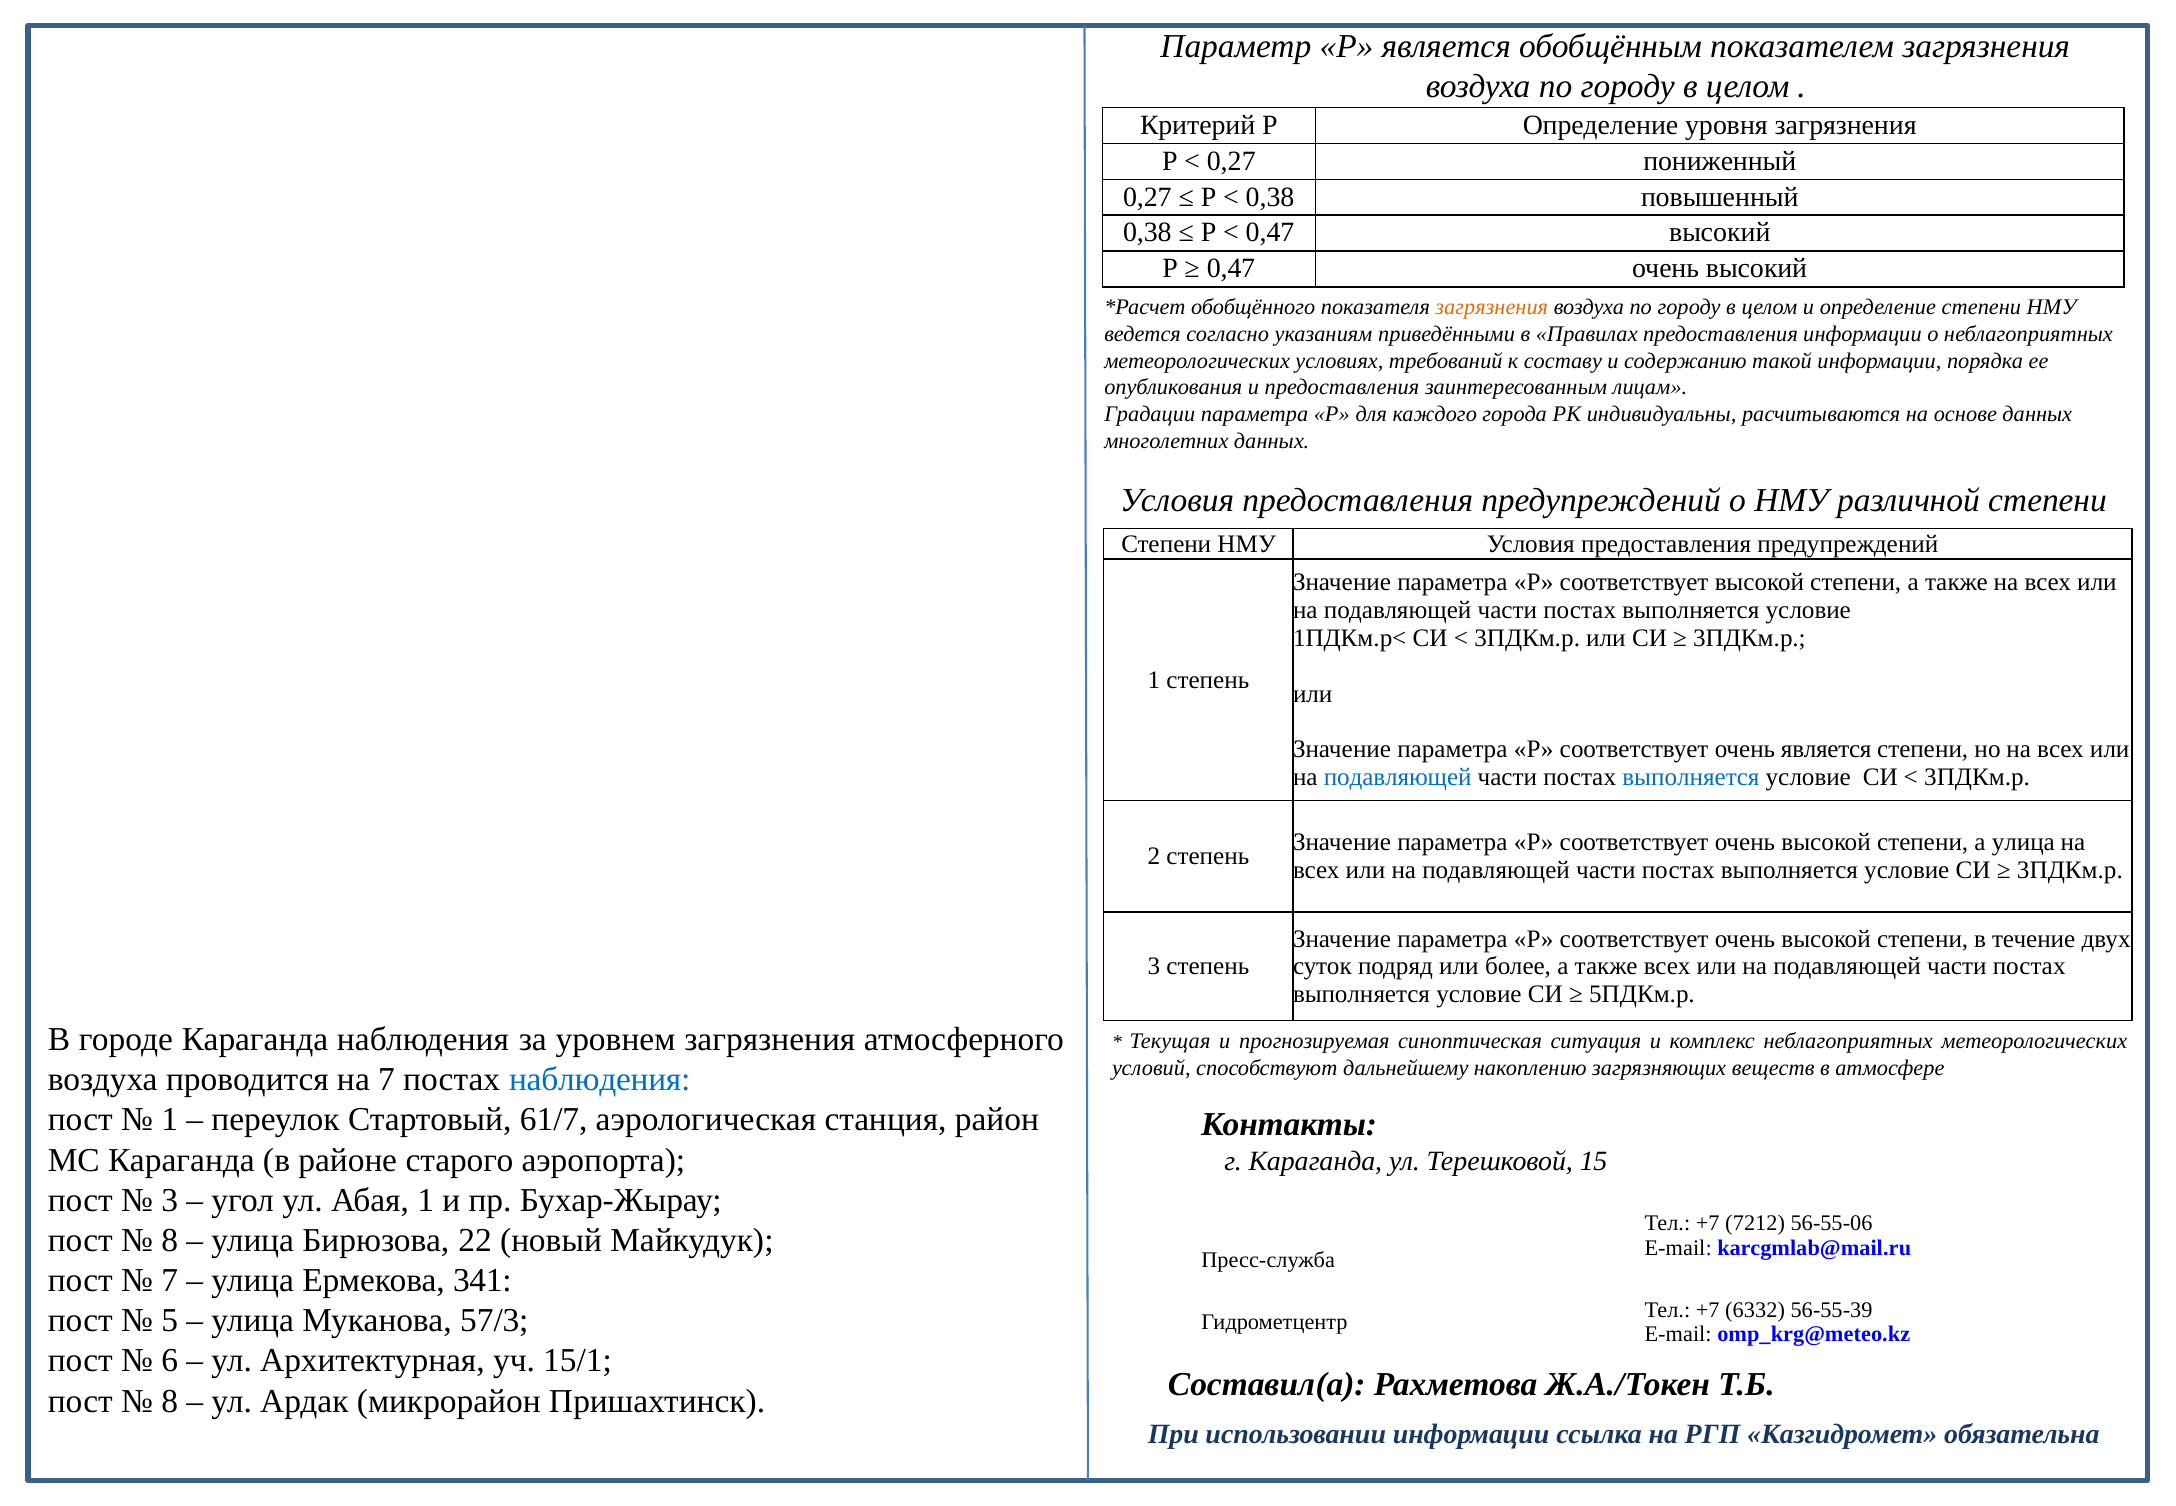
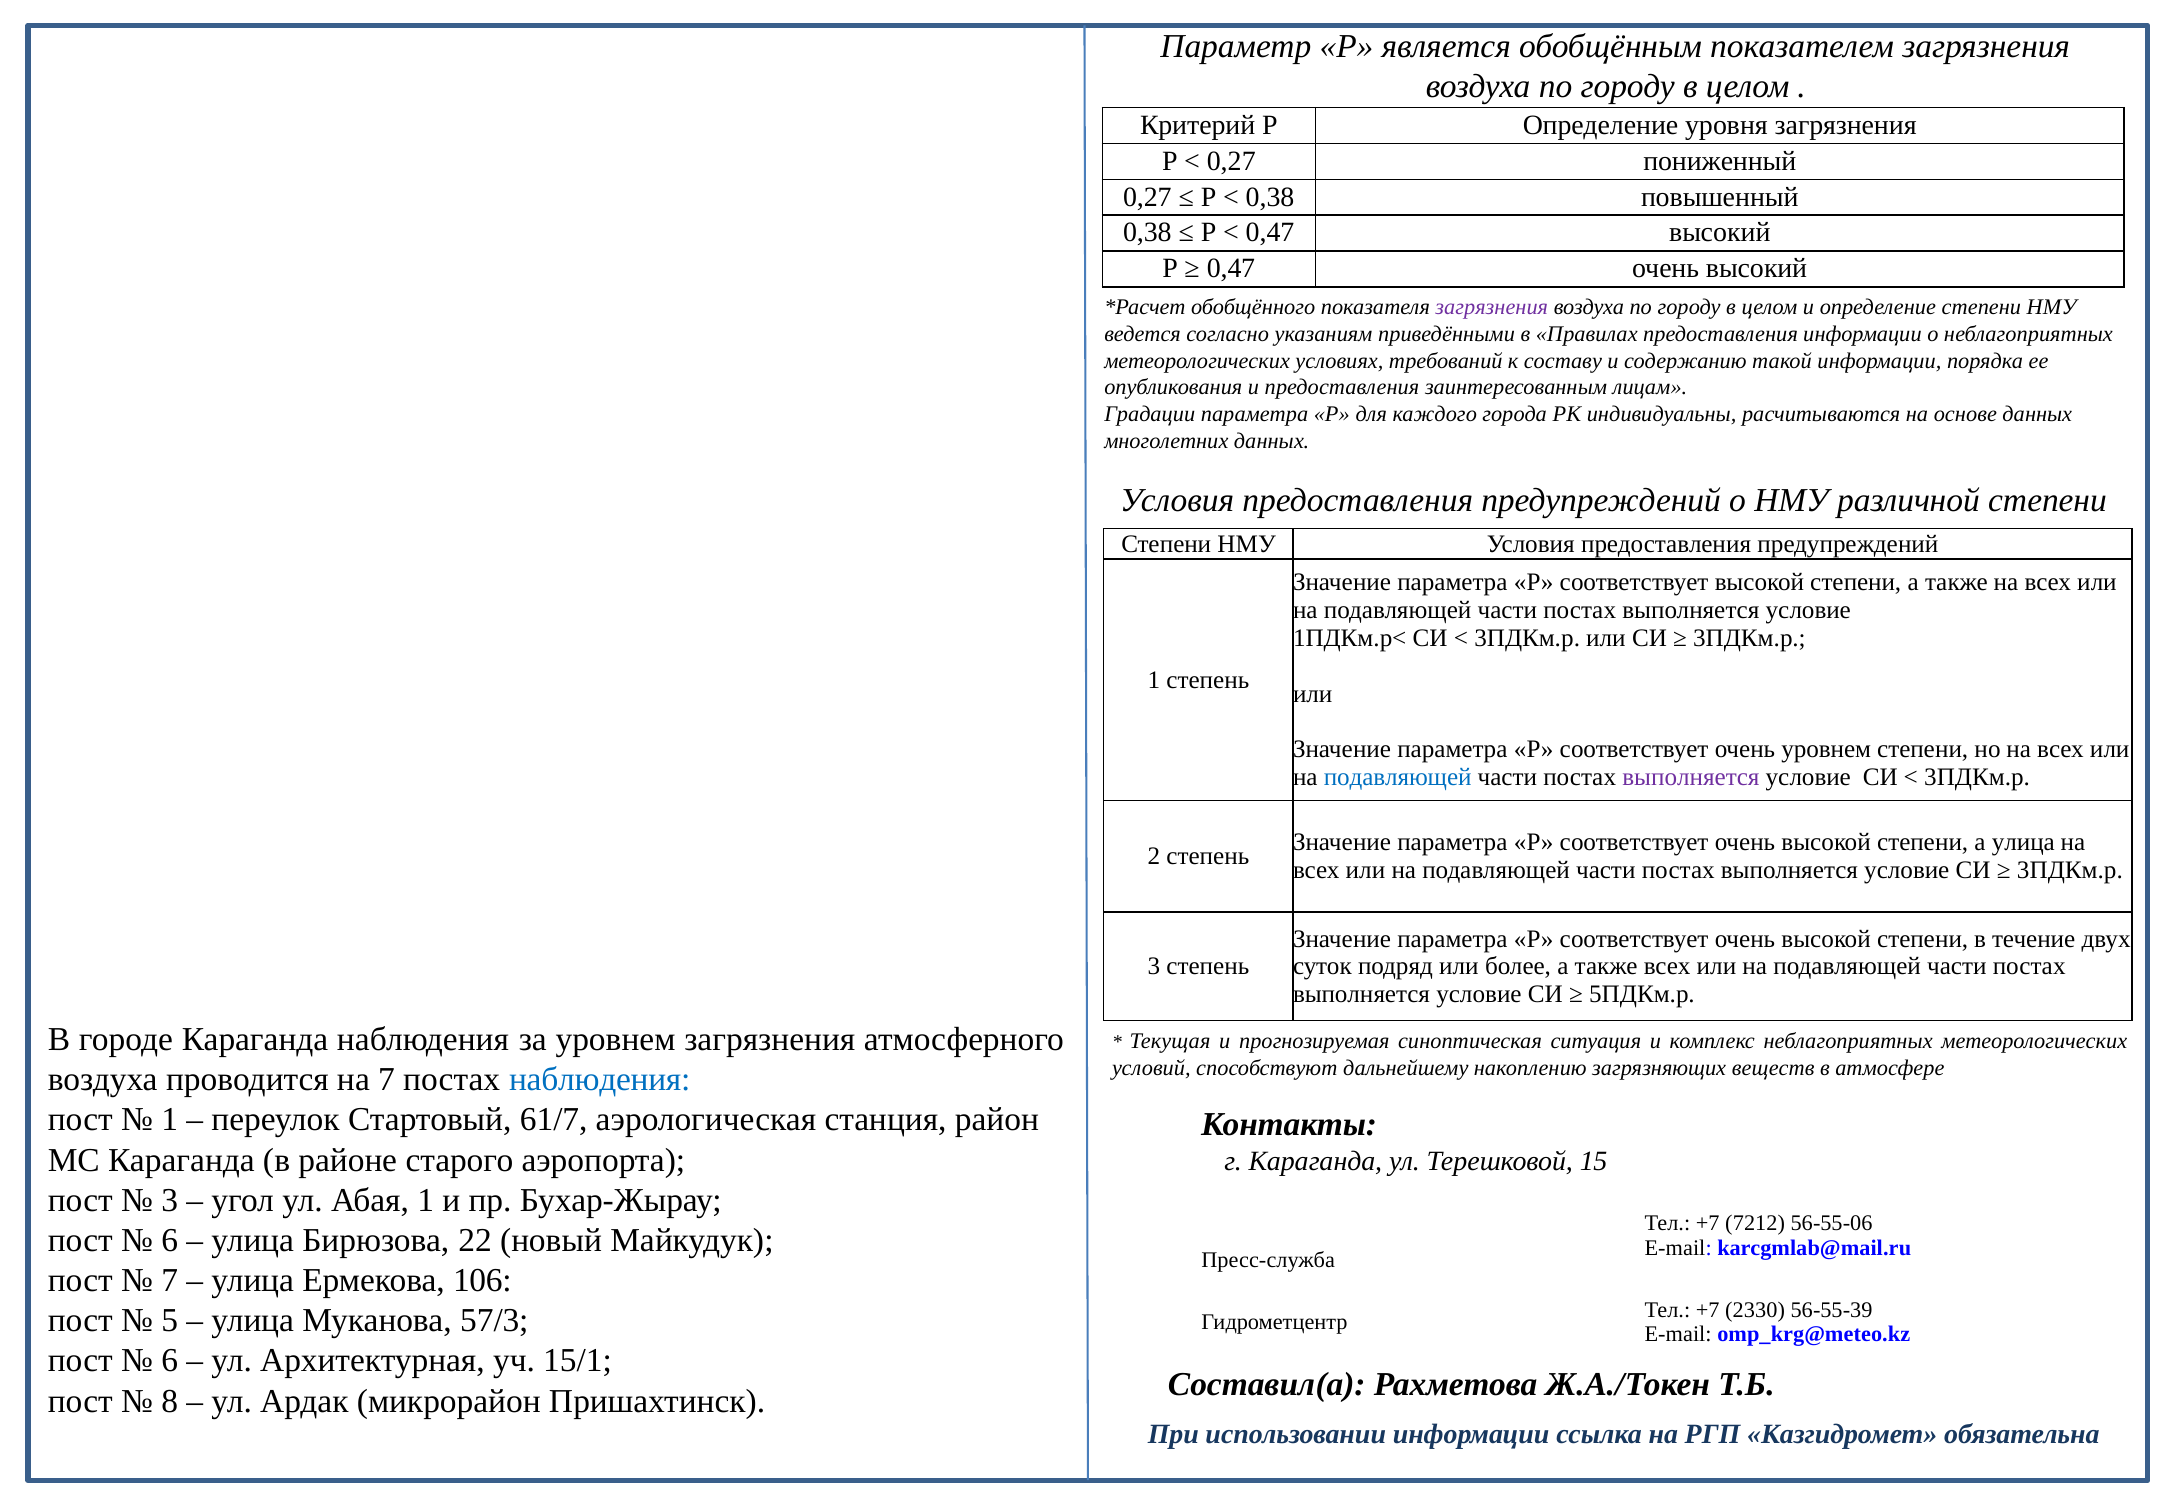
загрязнения colour: orange -> purple (1492, 308)
очень является: является -> уровнем (1826, 750)
выполняется colour: blue -> purple (1691, 778)
8: 8 -> 6 (170, 1241)
341: 341 -> 106 (482, 1281)
6332: 6332 -> 2330 (1755, 1310)
